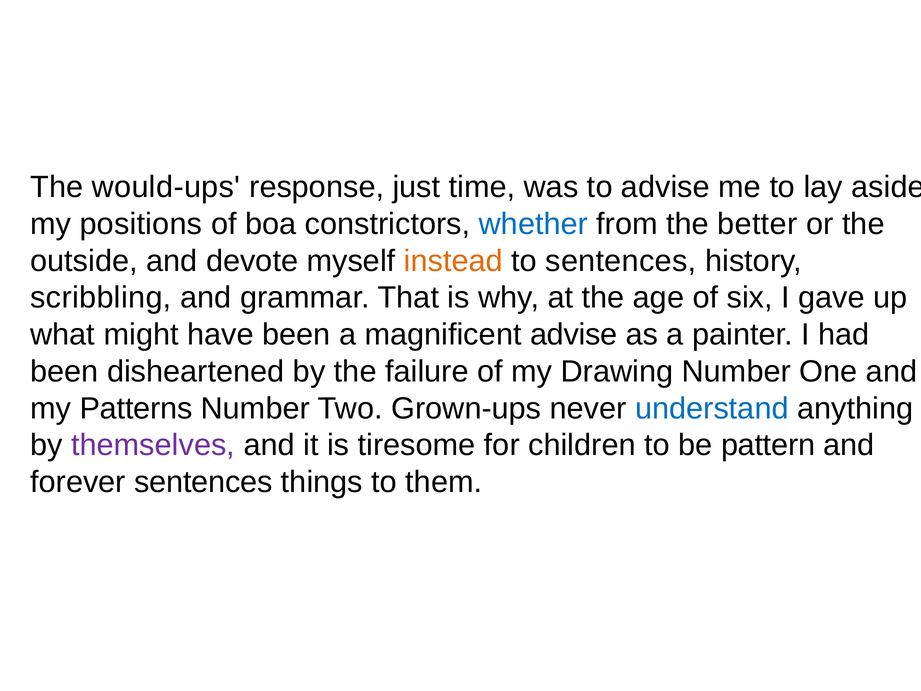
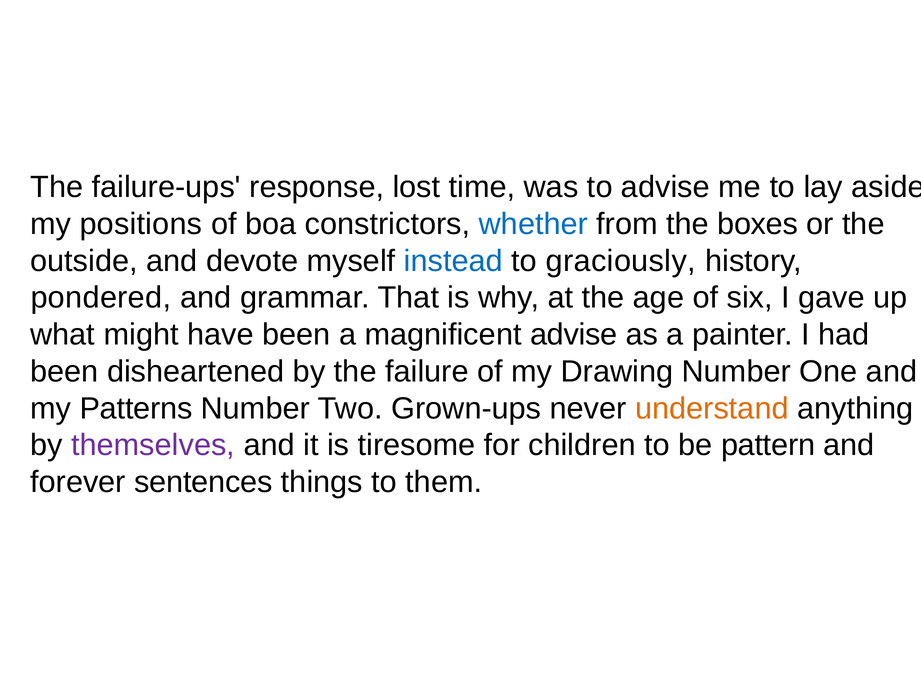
would-ups: would-ups -> failure-ups (166, 187)
just: just -> lost (416, 187)
better: better -> boxes (758, 224)
instead colour: orange -> blue (453, 261)
to sentences: sentences -> graciously (621, 261)
scribbling: scribbling -> pondered (101, 298)
understand colour: blue -> orange (712, 408)
